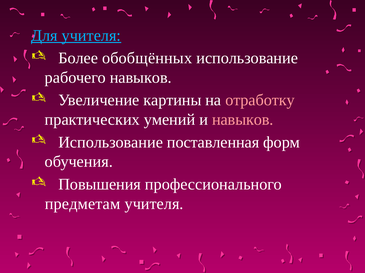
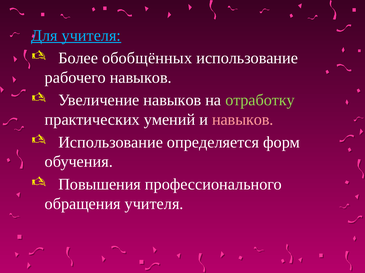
Увеличение картины: картины -> навыков (172, 100)
отработку colour: pink -> light green (260, 100)
поставленная: поставленная -> определяется (213, 143)
предметам: предметам -> обращения (83, 204)
